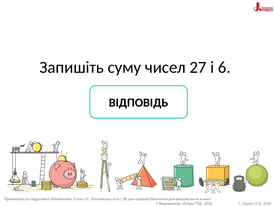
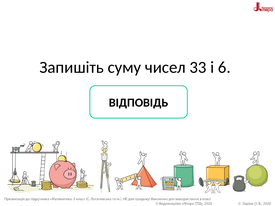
27: 27 -> 33 (198, 67)
